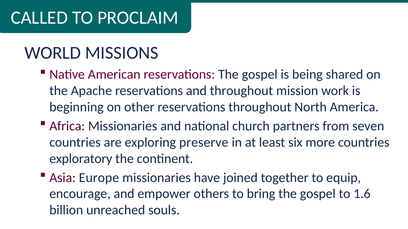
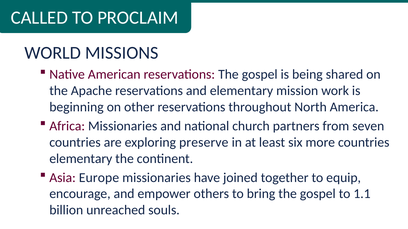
and throughout: throughout -> elementary (241, 91)
exploratory: exploratory -> elementary (81, 159)
1.6: 1.6 -> 1.1 (362, 194)
